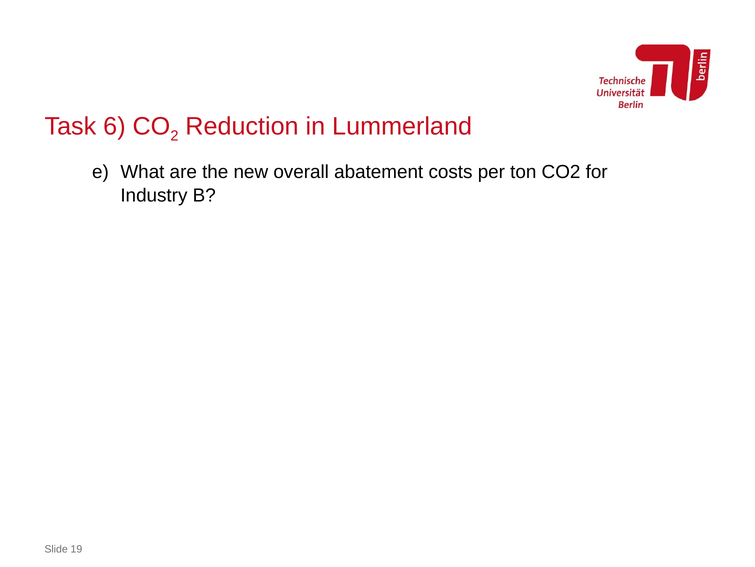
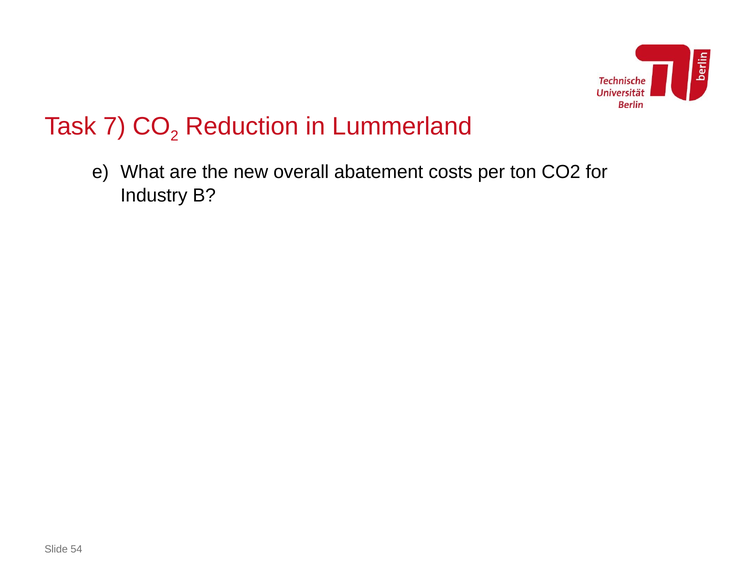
6: 6 -> 7 (114, 126)
19: 19 -> 54 (76, 549)
